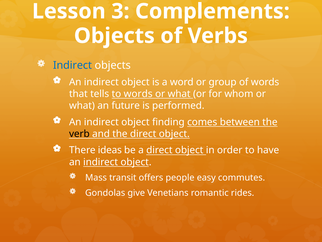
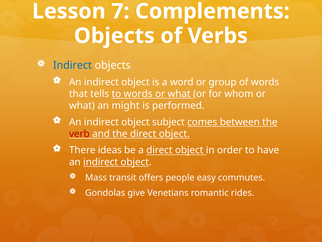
3: 3 -> 7 (120, 11)
future: future -> might (126, 106)
finding: finding -> subject (168, 122)
verb colour: black -> red (79, 134)
